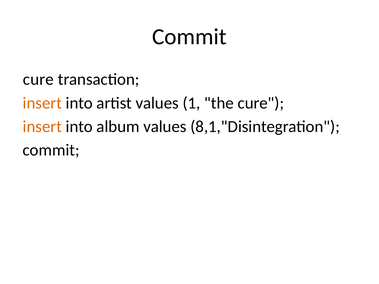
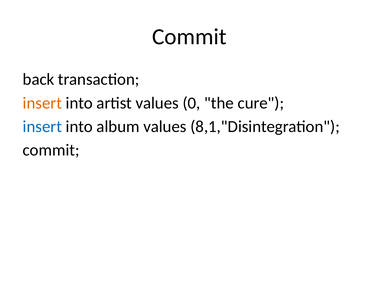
cure: cure -> back (38, 80)
1: 1 -> 0 (192, 103)
insert colour: orange -> blue (42, 127)
